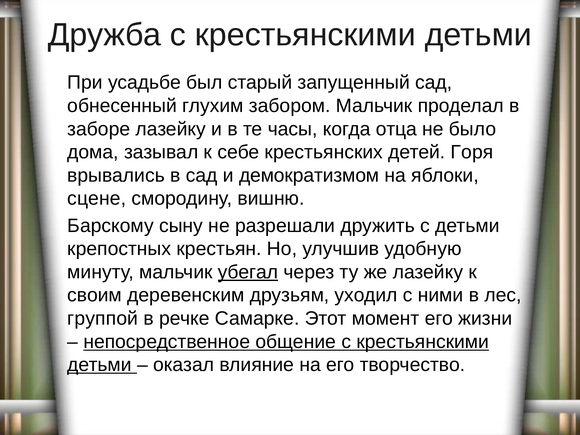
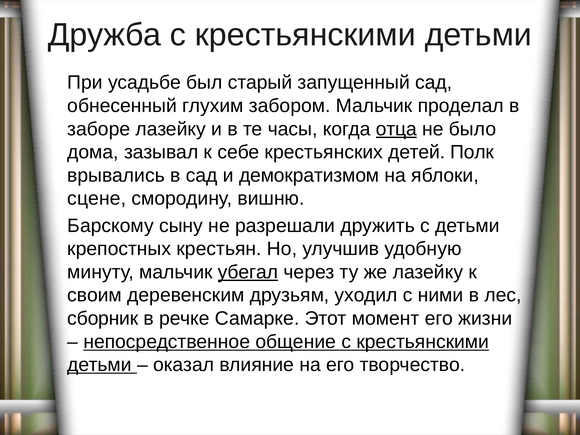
отца underline: none -> present (396, 129)
Горя: Горя -> Полк (472, 152)
группой: группой -> сборник (103, 318)
